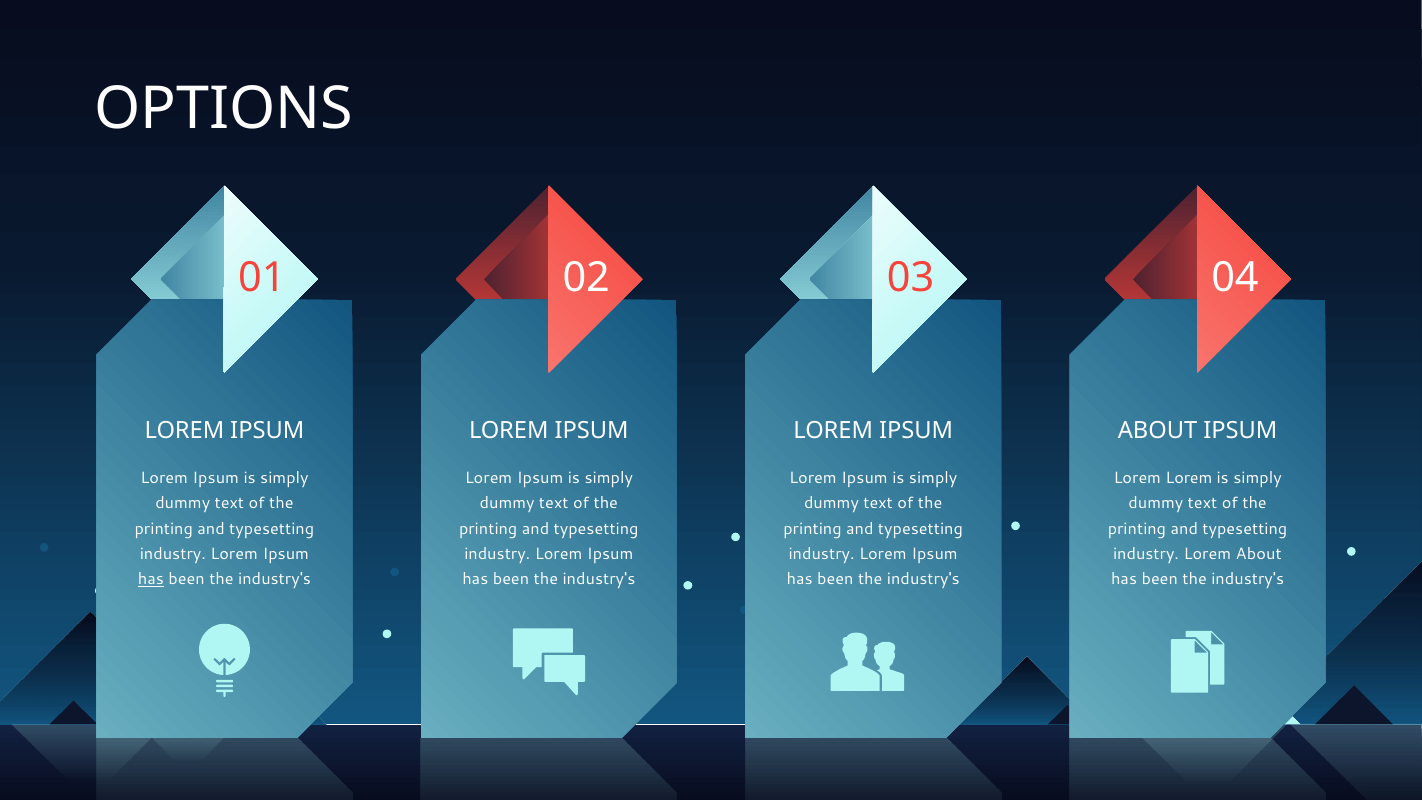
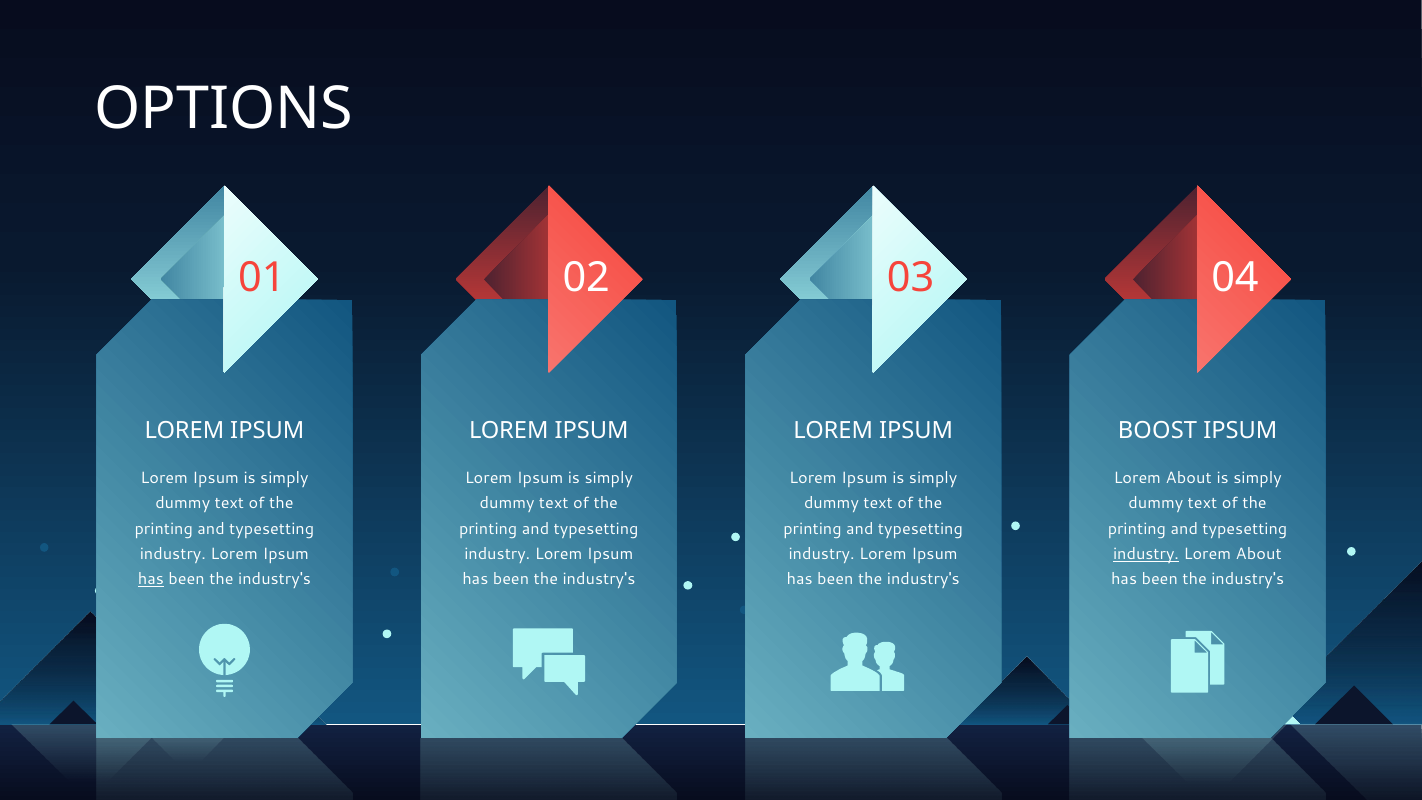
ABOUT: ABOUT -> BOOST (1157, 430)
Lorem: Lorem -> About (1189, 478)
industry underline: none -> present (1146, 554)
